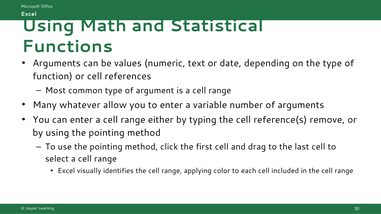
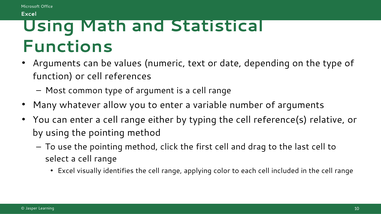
remove: remove -> relative (327, 120)
